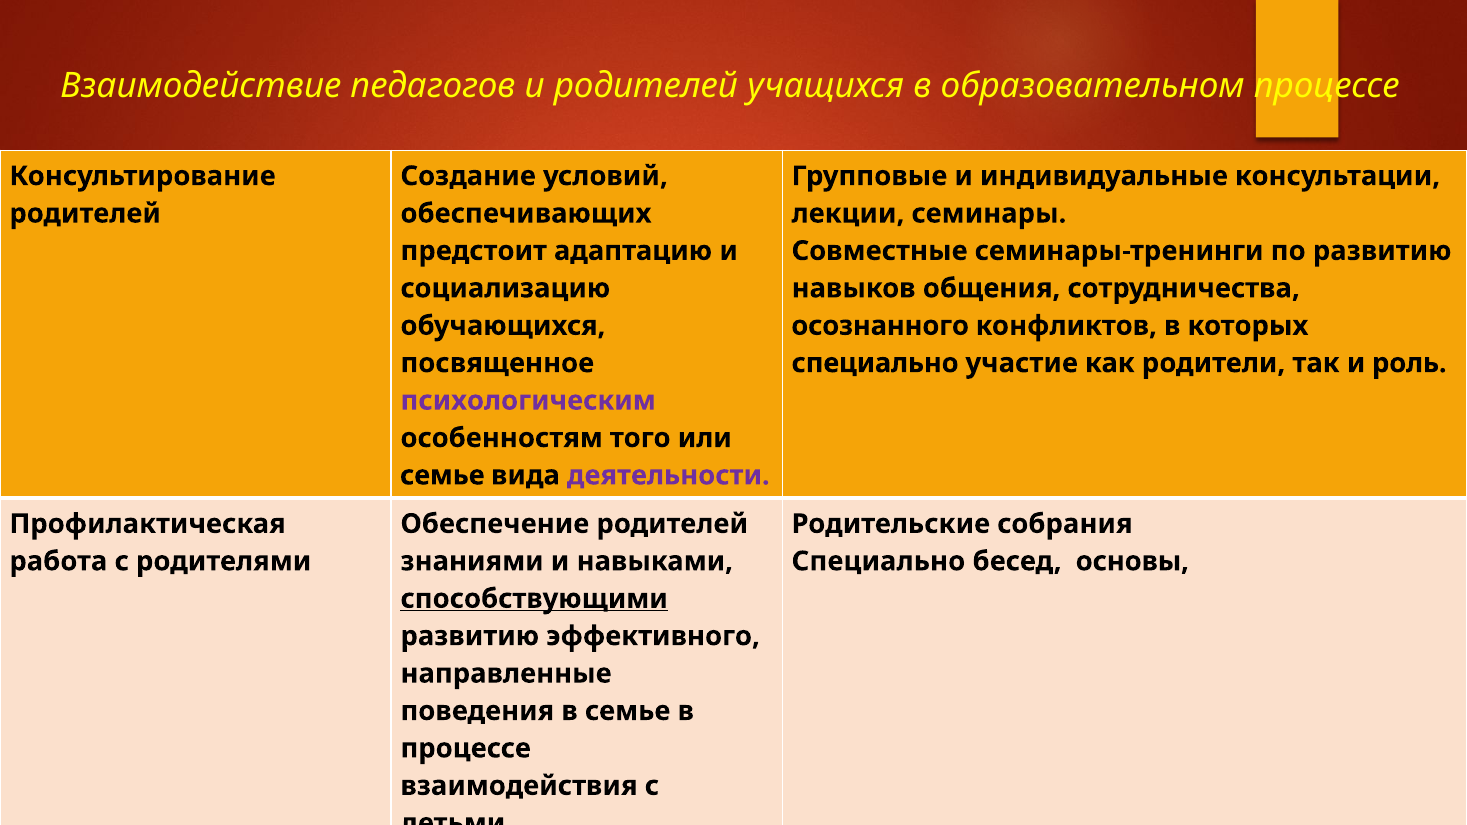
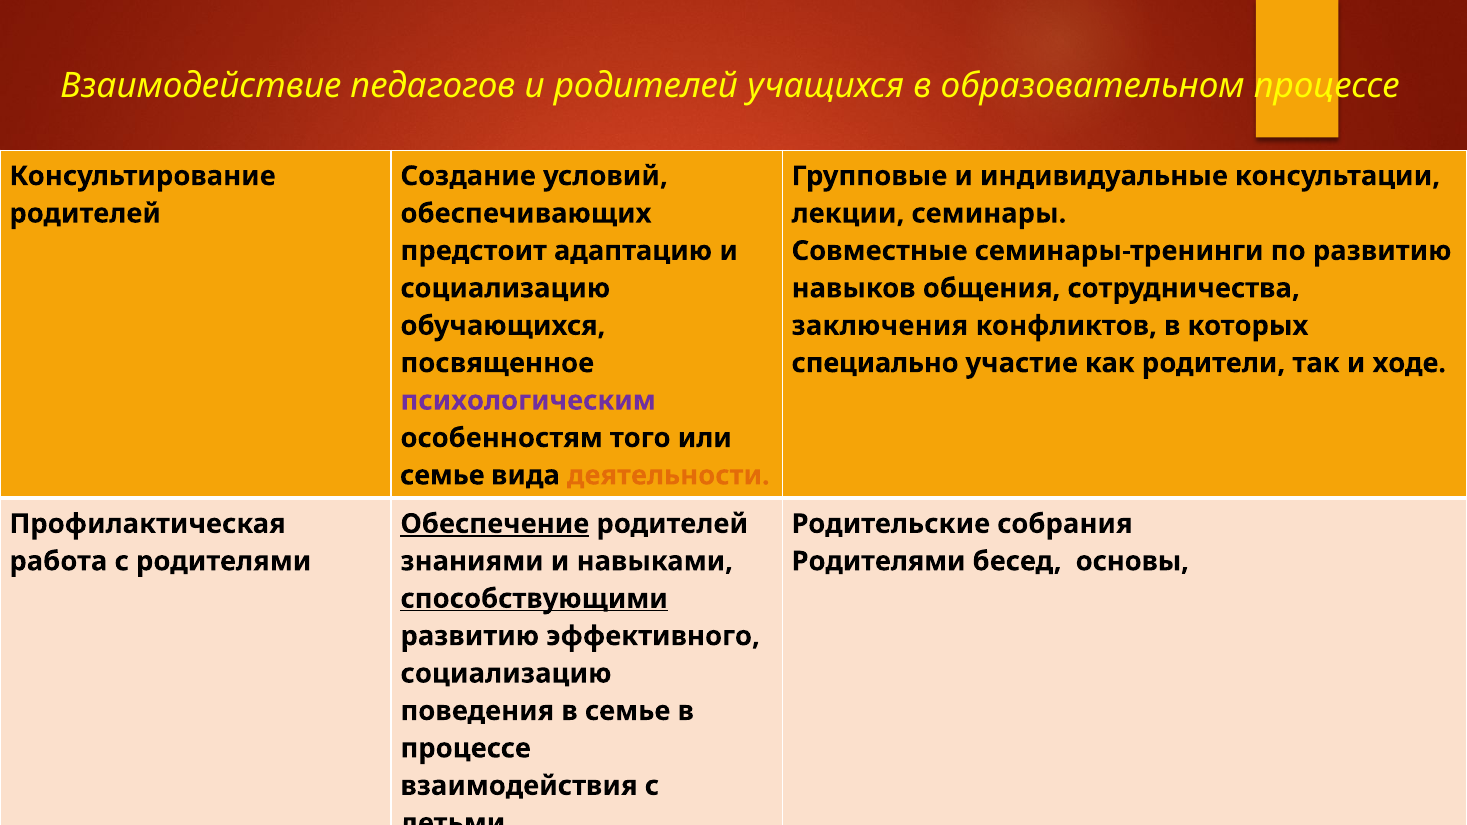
осознанного: осознанного -> заключения (880, 326)
роль: роль -> ходе (1409, 363)
деятельности colour: purple -> orange (668, 476)
Обеспечение underline: none -> present (495, 524)
Специально: Специально -> Родителями (879, 561)
направленные: направленные -> социализацию (506, 674)
